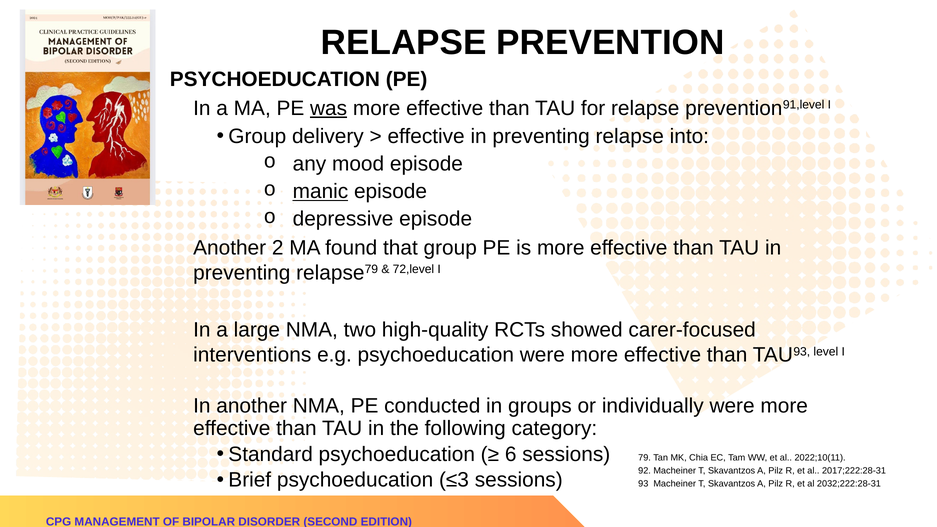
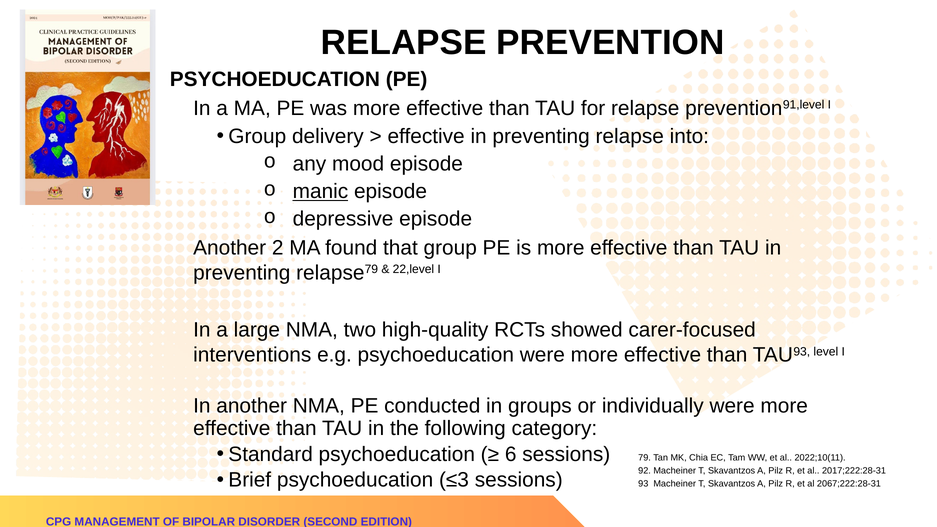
was underline: present -> none (329, 108)
72,level: 72,level -> 22,level (413, 269)
2032;222:28-31: 2032;222:28-31 -> 2067;222:28-31 (849, 484)
